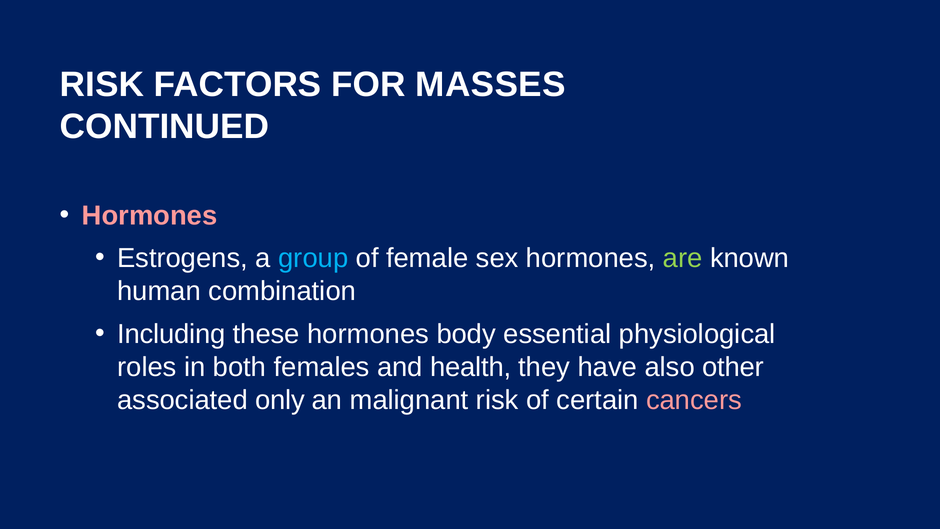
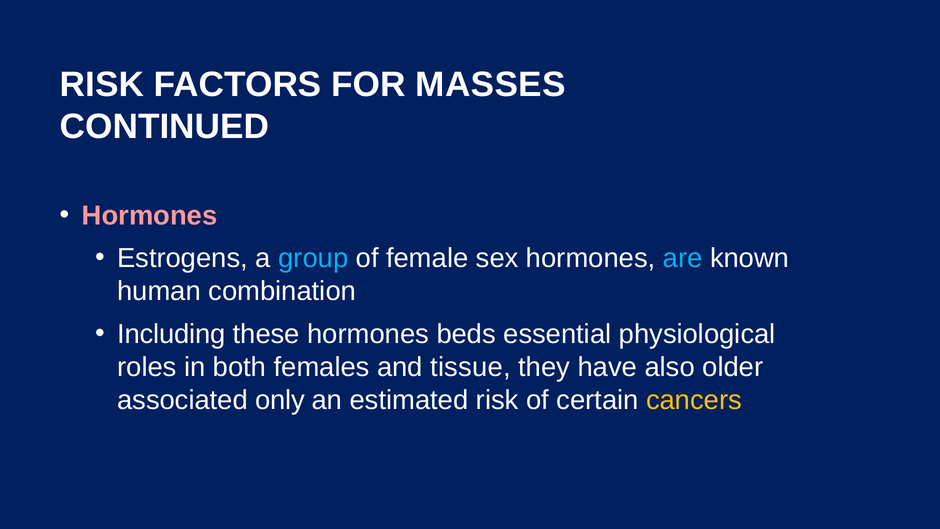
are colour: light green -> light blue (683, 258)
body: body -> beds (466, 334)
health: health -> tissue (471, 367)
other: other -> older (733, 367)
malignant: malignant -> estimated (409, 400)
cancers colour: pink -> yellow (694, 400)
